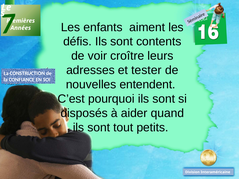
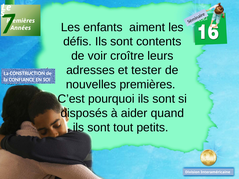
nouvelles entendent: entendent -> premières (147, 85)
